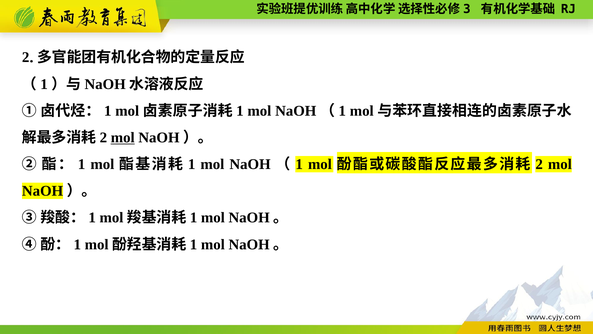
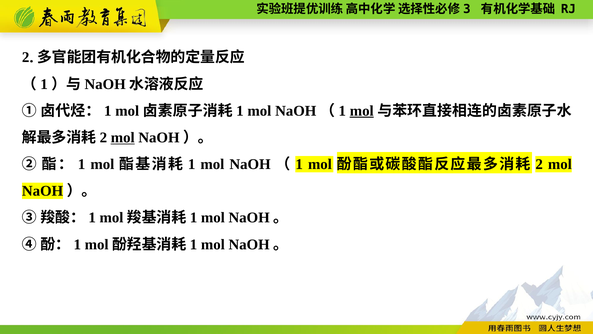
mol underline: none -> present (362, 111)
